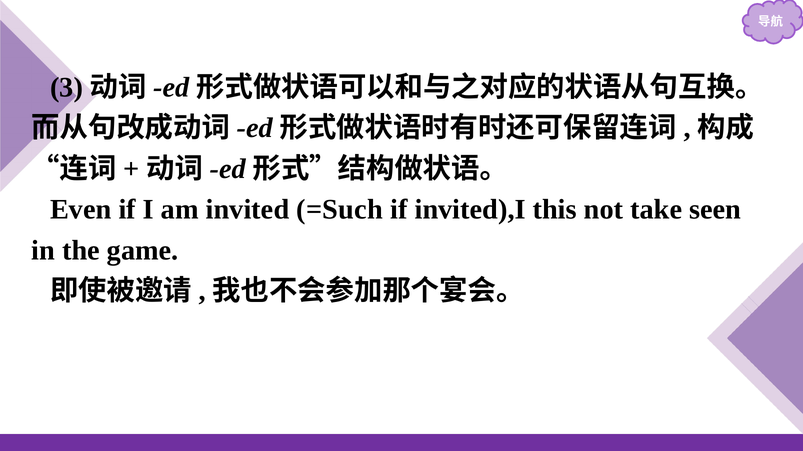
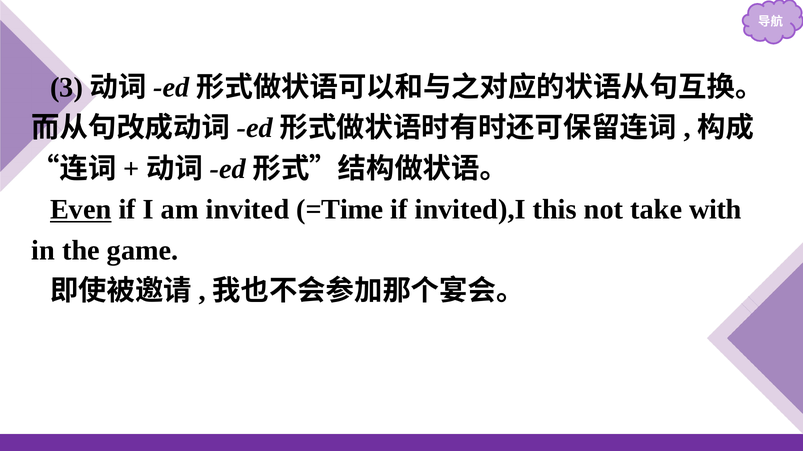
Even underline: none -> present (81, 210)
=Such: =Such -> =Time (340, 210)
seen: seen -> with (715, 210)
